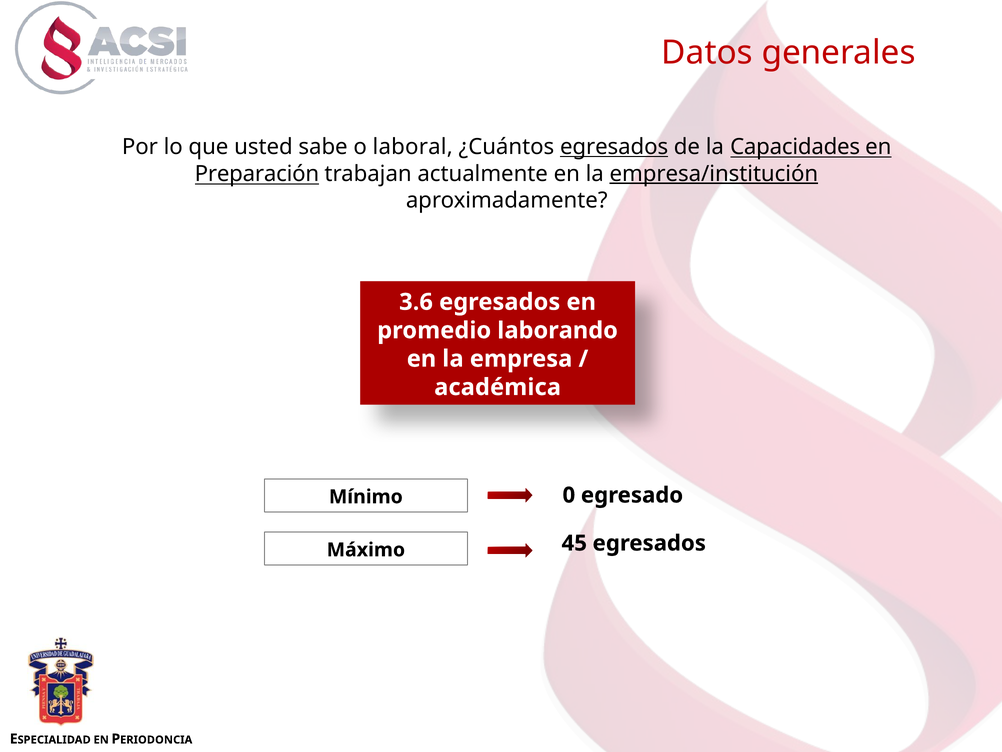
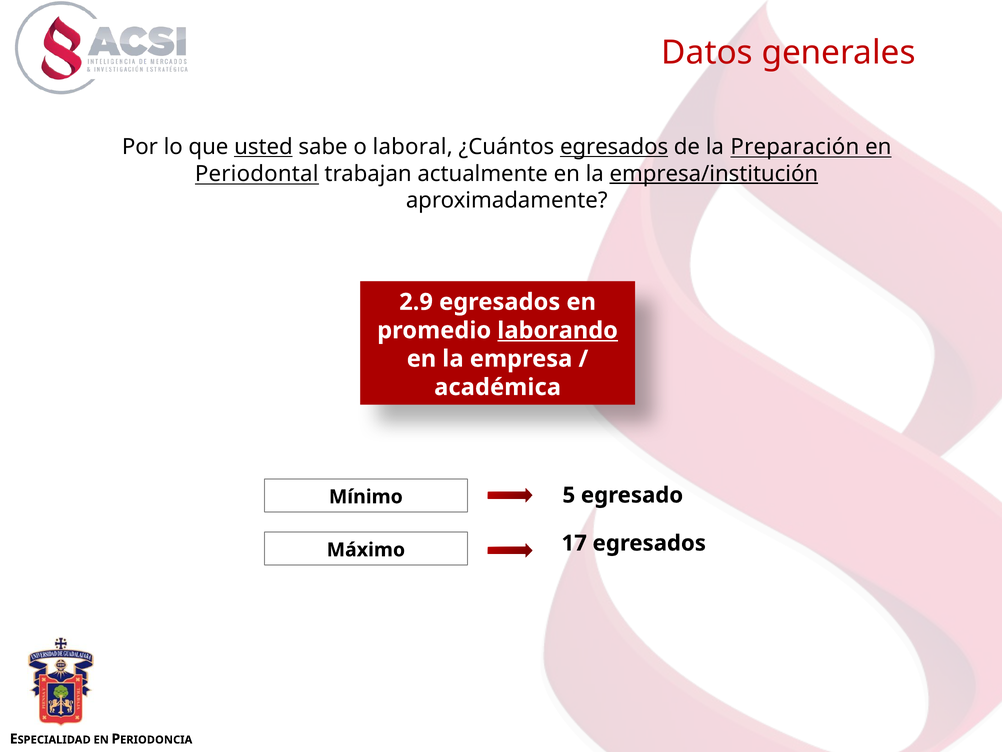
usted underline: none -> present (263, 147)
Capacidades: Capacidades -> Preparación (795, 147)
Preparación: Preparación -> Periodontal (257, 174)
3.6: 3.6 -> 2.9 (416, 302)
laborando underline: none -> present (558, 330)
0: 0 -> 5 (569, 495)
45: 45 -> 17 (574, 543)
